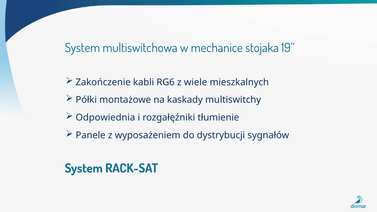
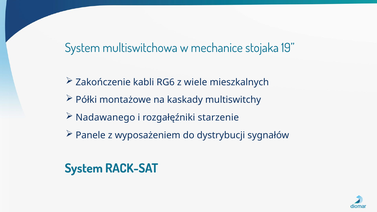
Odpowiednia: Odpowiednia -> Nadawanego (105, 118)
tłumienie: tłumienie -> starzenie (218, 118)
